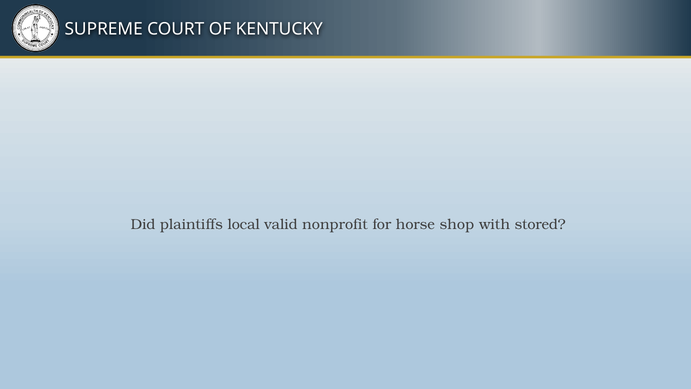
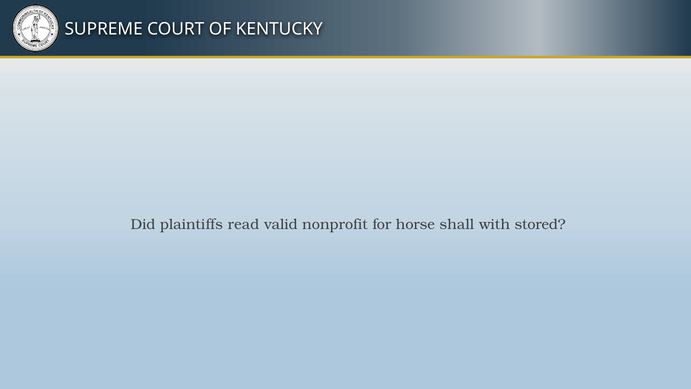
local: local -> read (244, 224)
shop: shop -> shall (457, 224)
